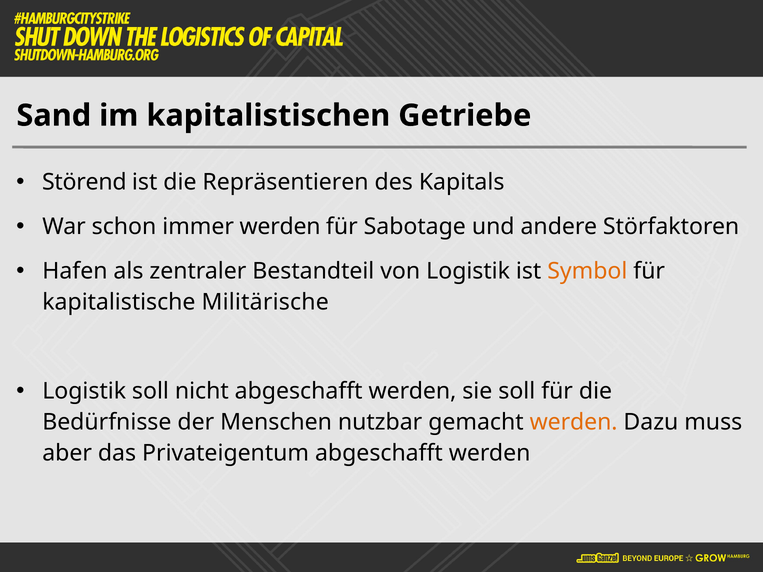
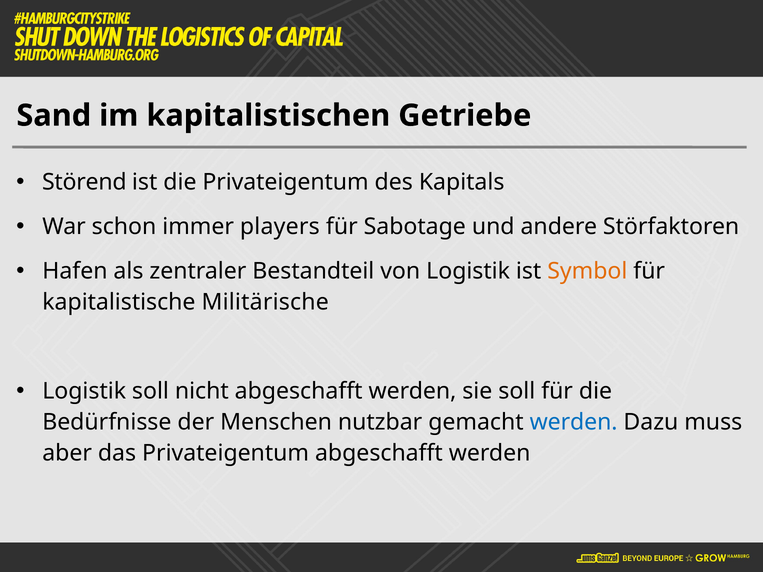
die Repräsentieren: Repräsentieren -> Privateigentum (286, 182)
immer werden: werden -> players (280, 227)
werden colour: orange -> blue (574, 422)
